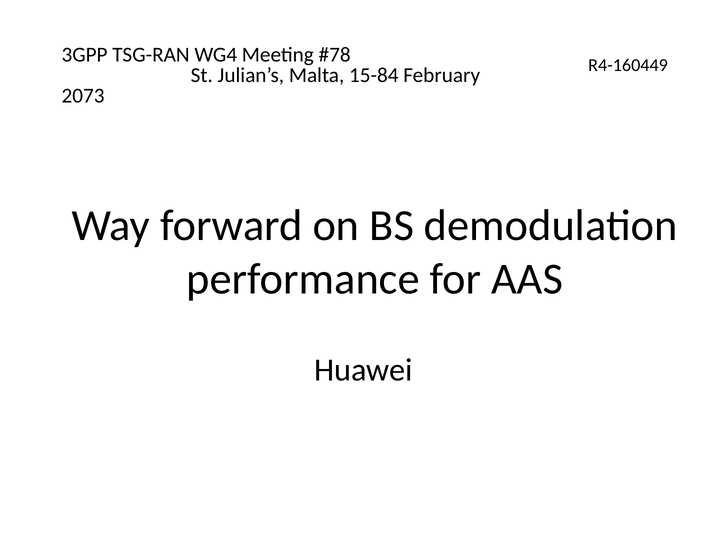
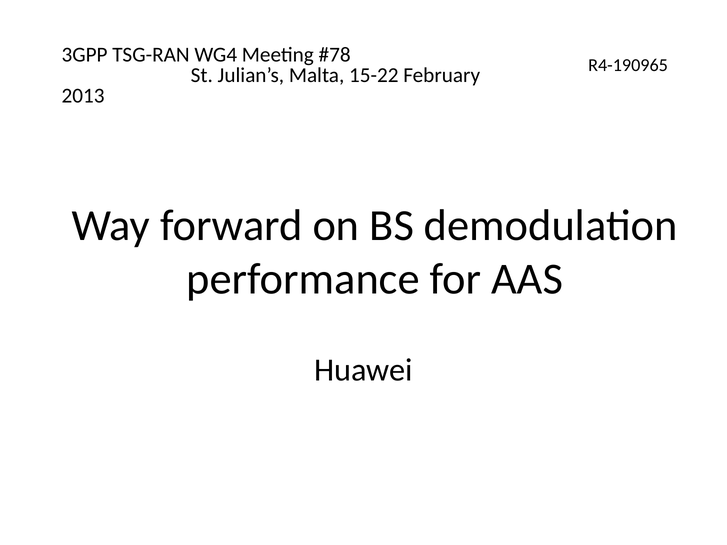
R4-160449: R4-160449 -> R4-190965 (628, 65)
15-84: 15-84 -> 15-22 (374, 75)
2073: 2073 -> 2013 (83, 96)
